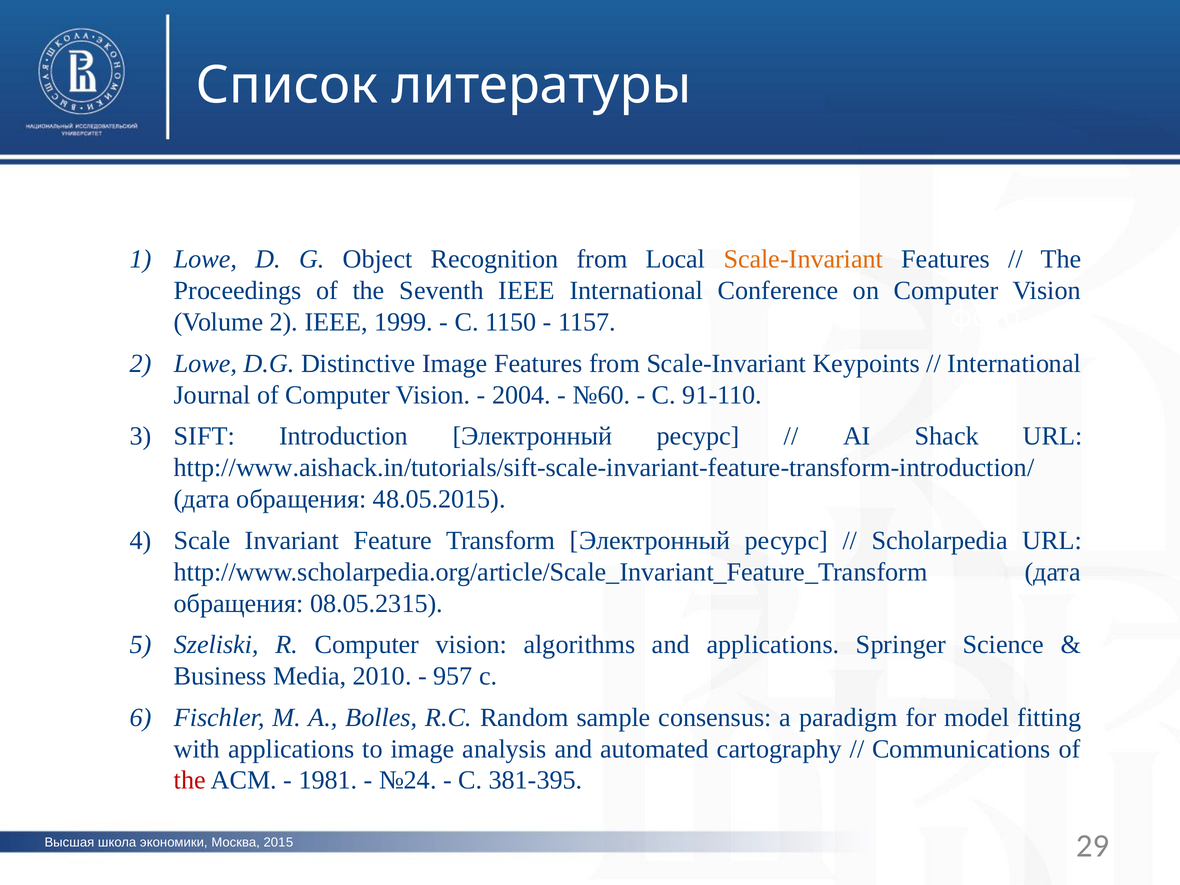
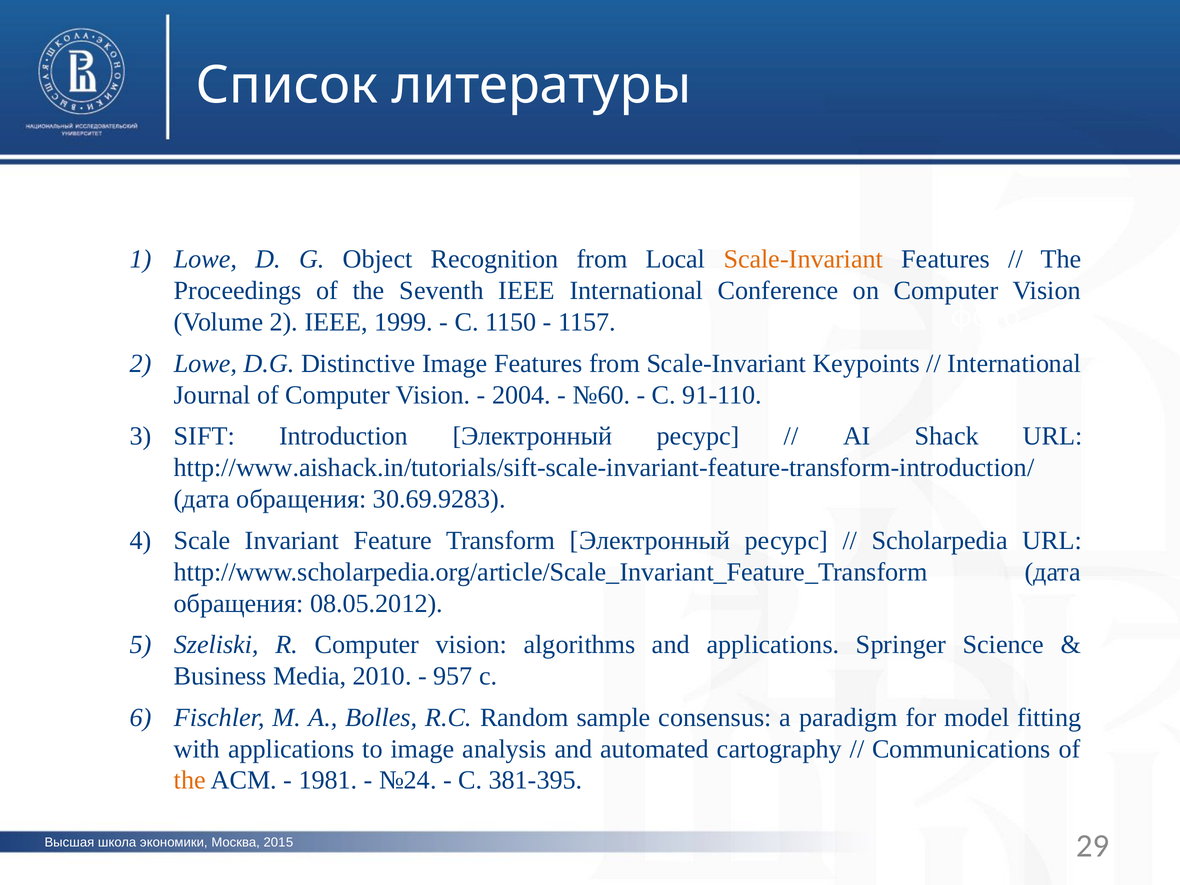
48.05.2015: 48.05.2015 -> 30.69.9283 (439, 499)
08.05.2315: 08.05.2315 -> 08.05.2012 (376, 603)
the colour: red -> orange (190, 780)
